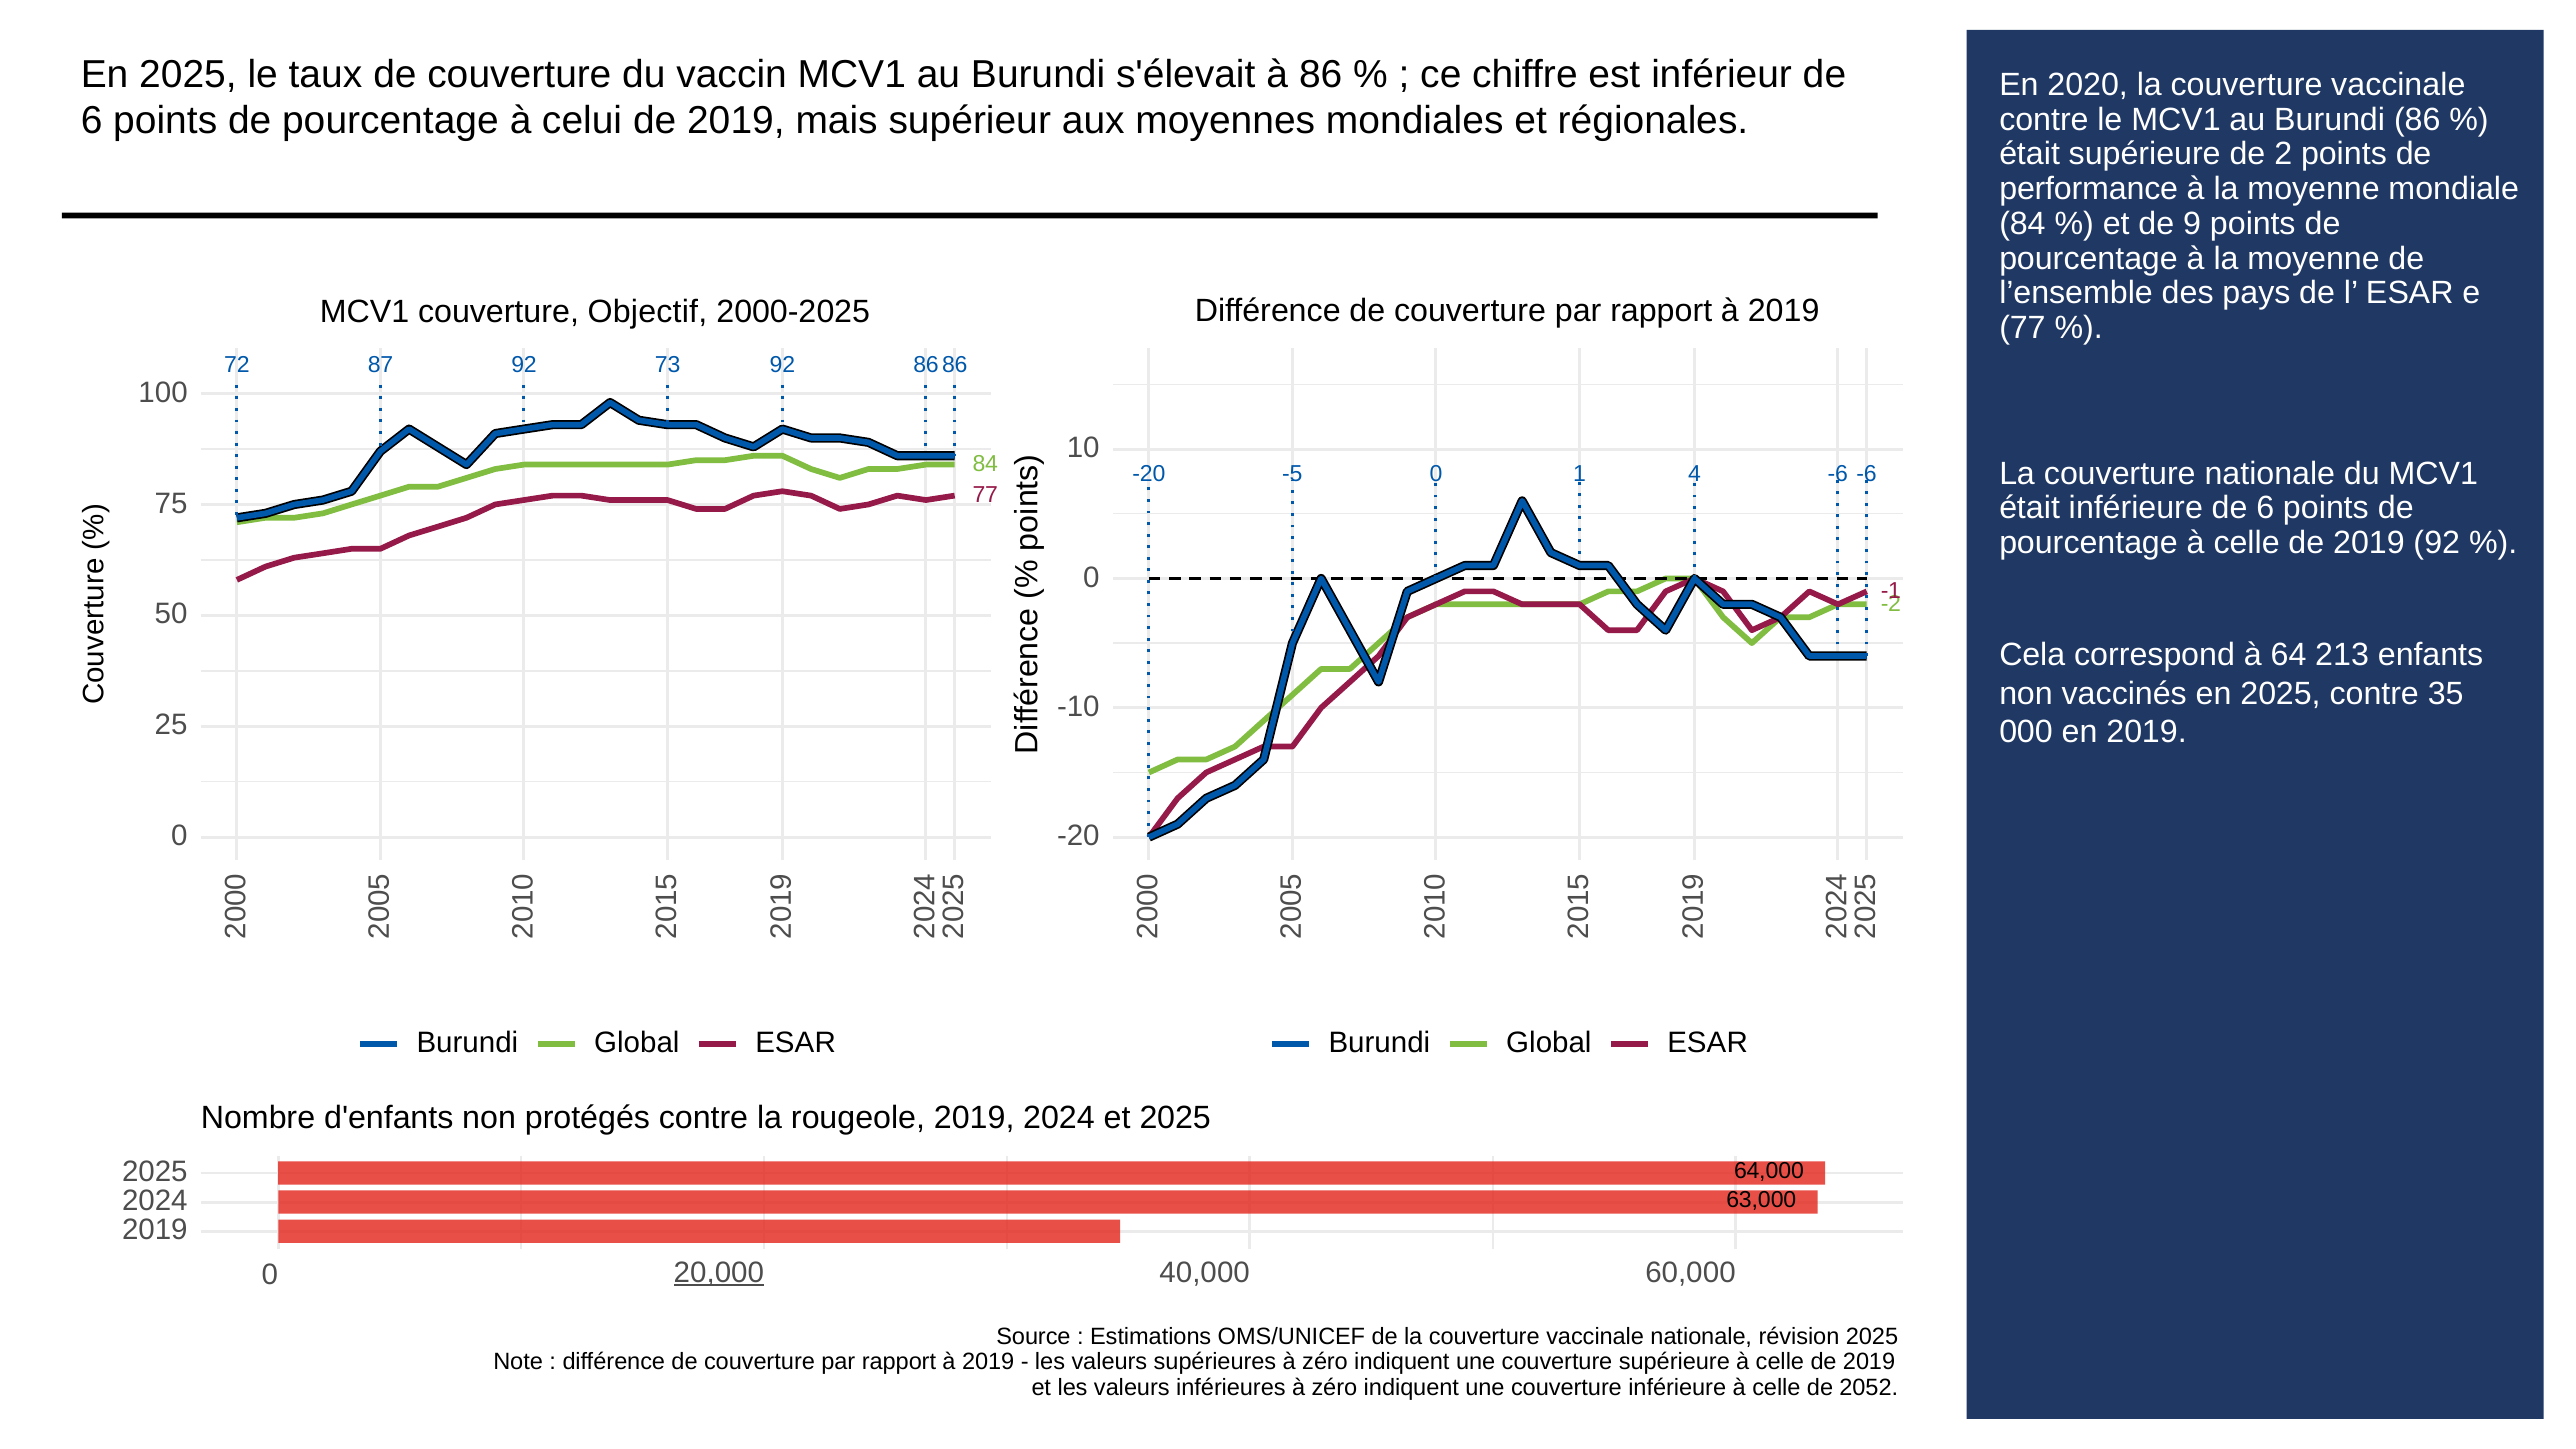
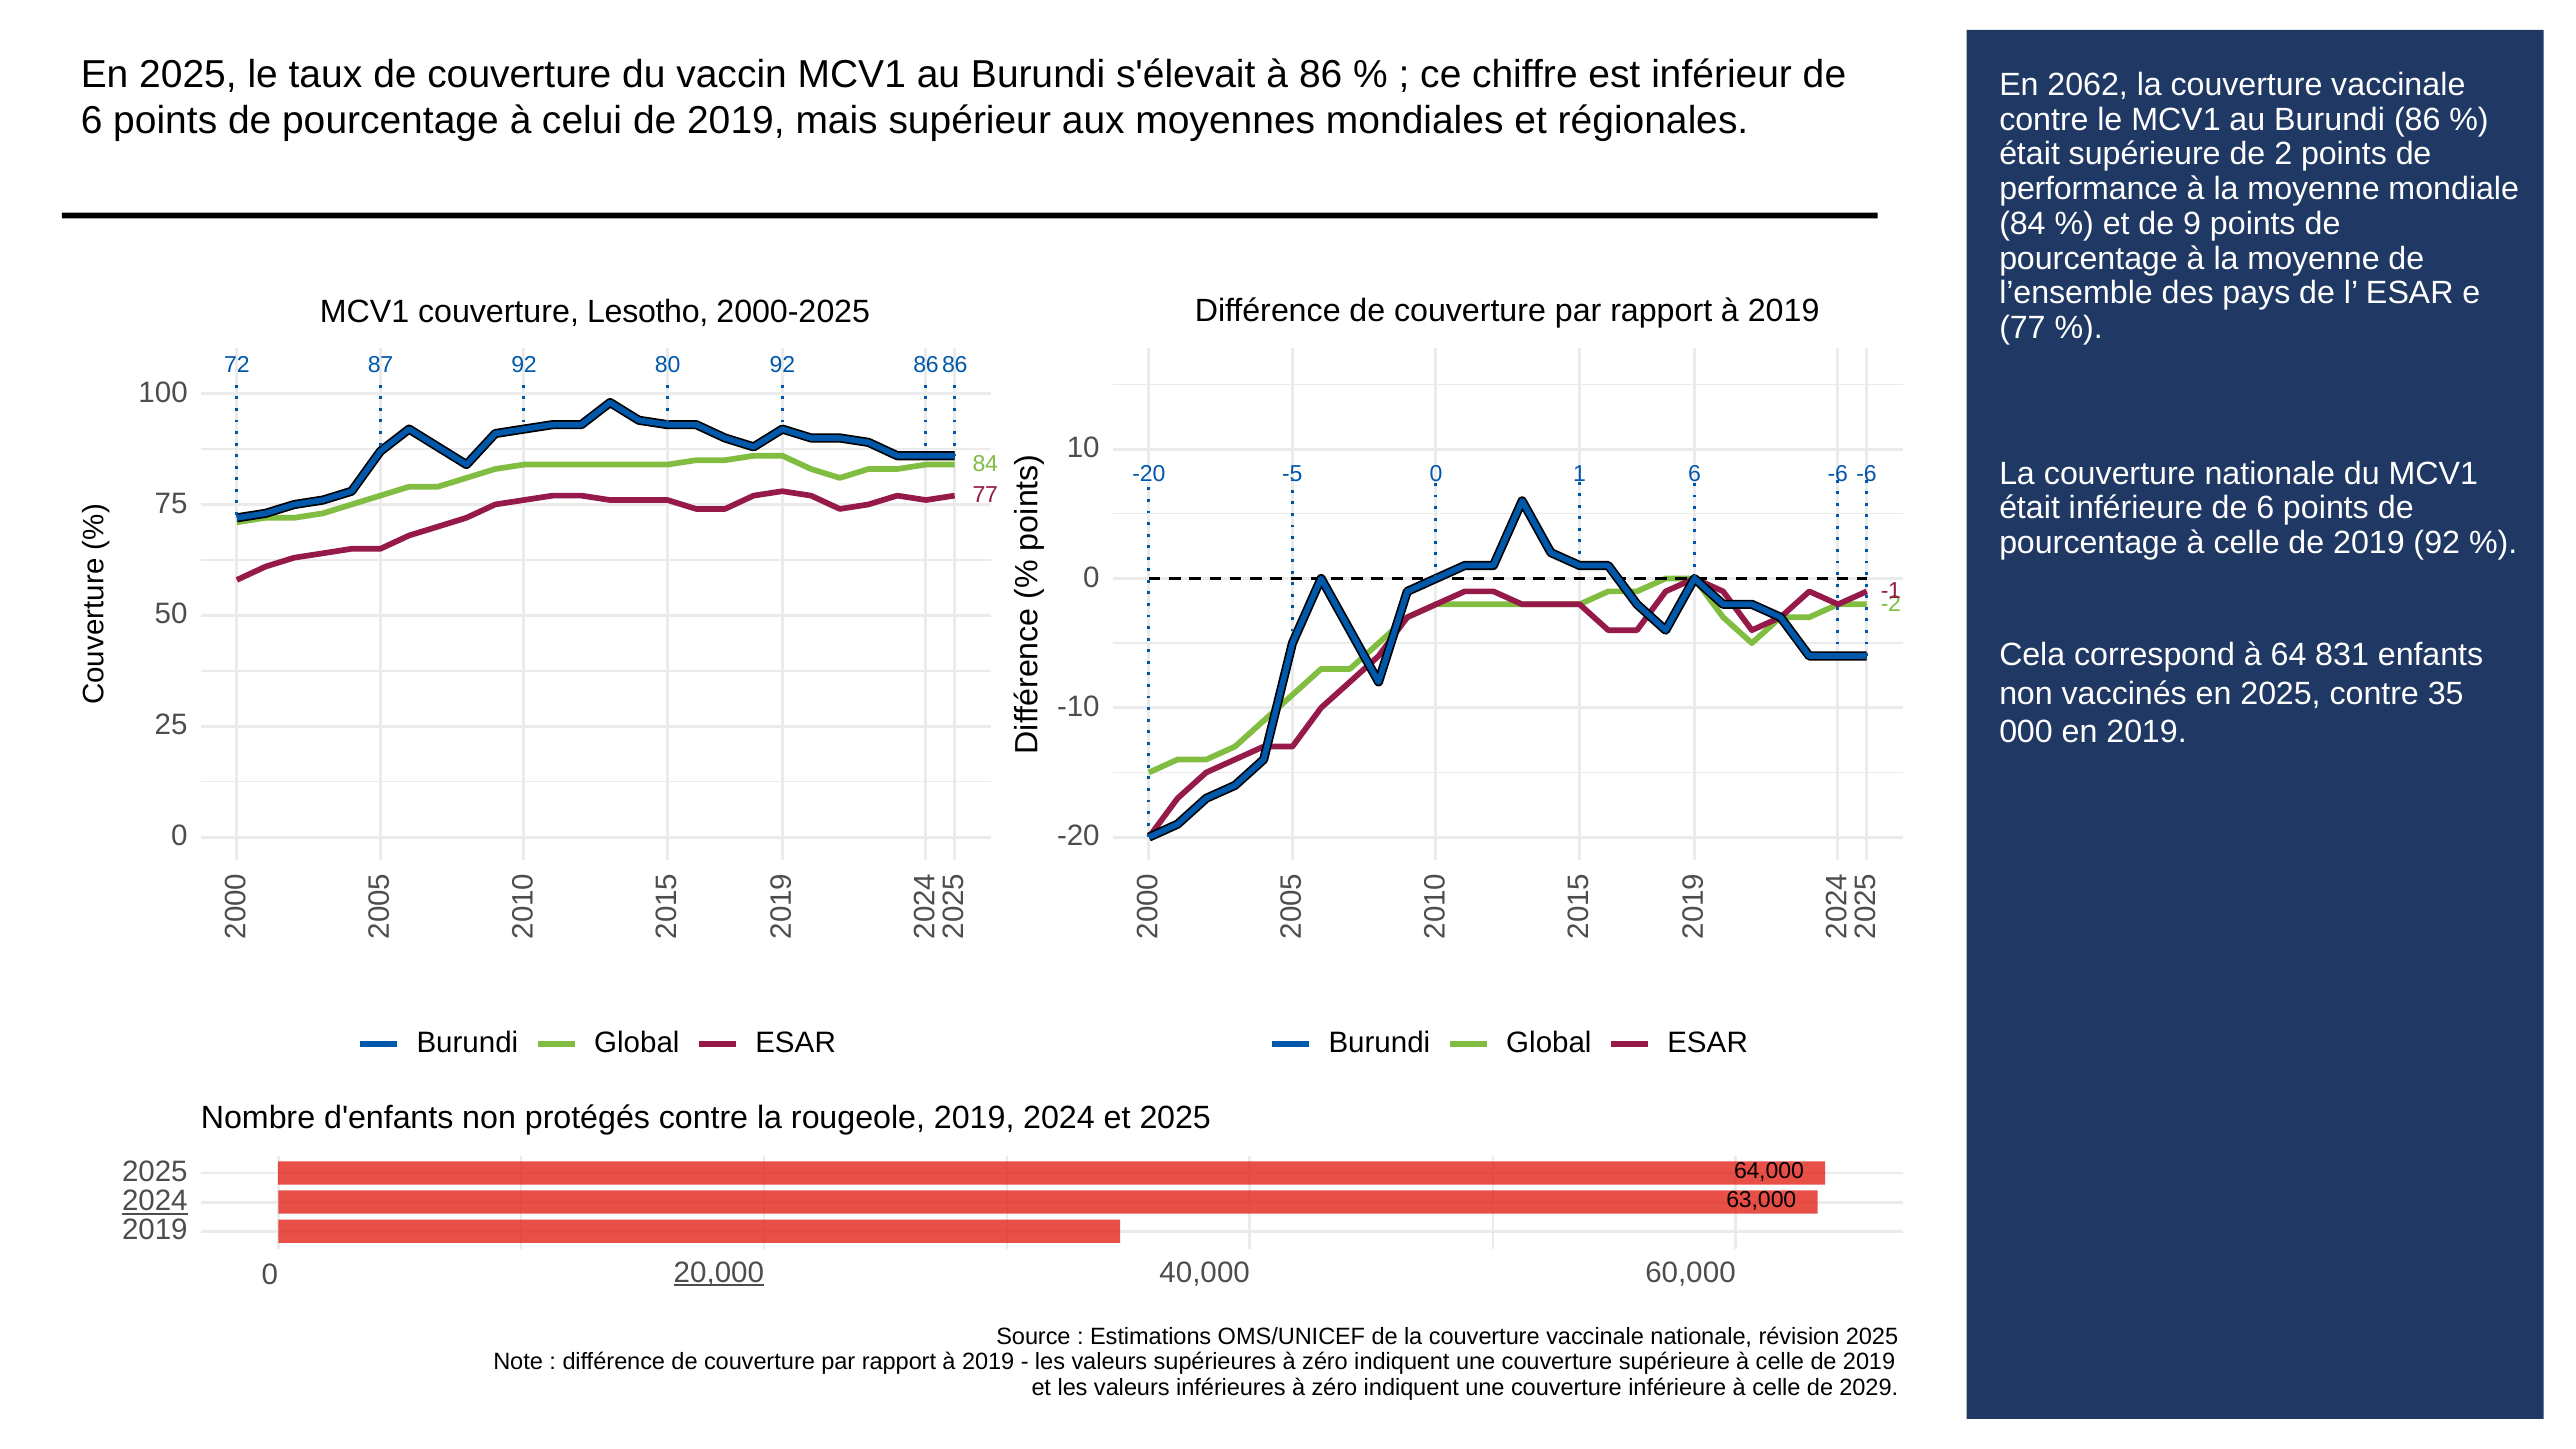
2020: 2020 -> 2062 (2088, 85)
Objectif: Objectif -> Lesotho (648, 312)
73: 73 -> 80 (668, 365)
1 4: 4 -> 6 (1694, 474)
213: 213 -> 831 (2342, 655)
2024 underline: none -> present (155, 1201)
2052: 2052 -> 2029 (1869, 1387)
